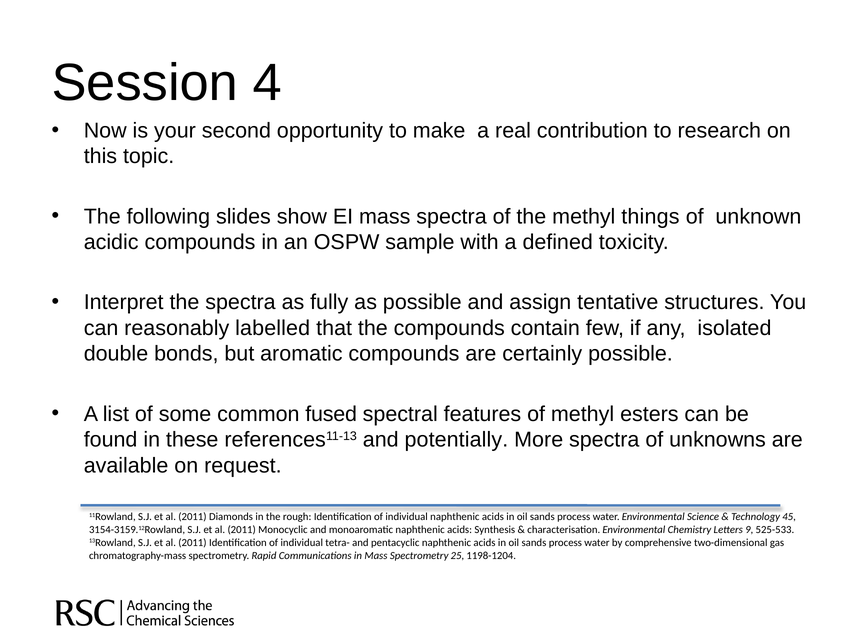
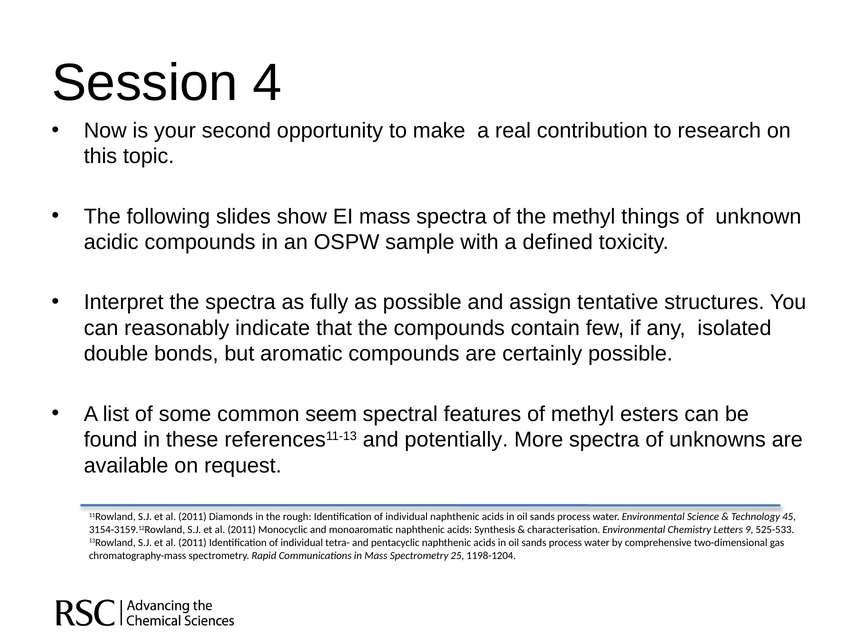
labelled: labelled -> indicate (273, 328)
fused: fused -> seem (331, 414)
